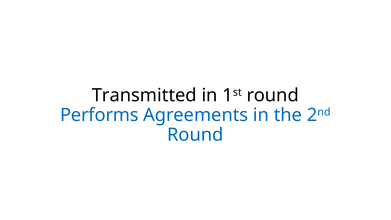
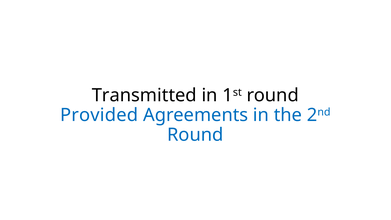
Performs: Performs -> Provided (99, 115)
